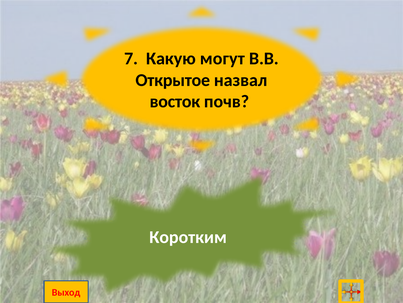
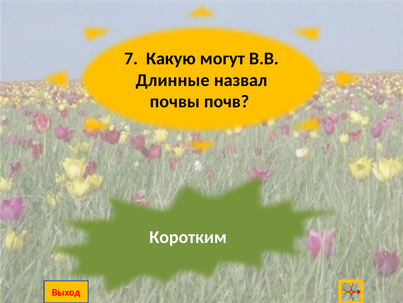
Открытое: Открытое -> Длинные (173, 80)
восток: восток -> почвы (175, 101)
